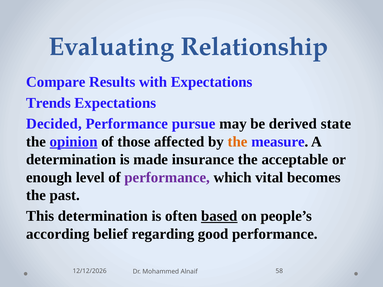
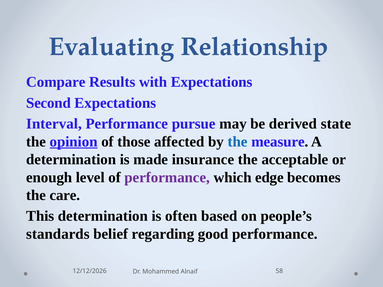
Trends: Trends -> Second (49, 103)
Decided: Decided -> Interval (54, 124)
the colour: orange -> blue (237, 142)
vital: vital -> edge (269, 178)
past: past -> care (65, 195)
based underline: present -> none (219, 216)
according: according -> standards (58, 234)
